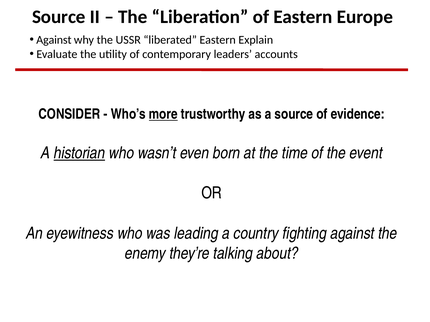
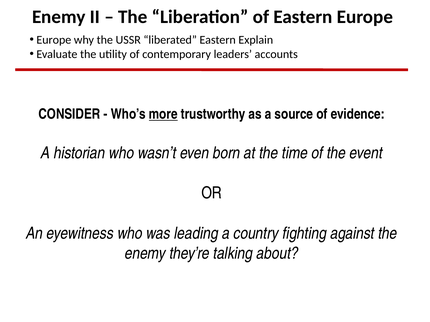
Source: Source -> Enemy (59, 17)
Against: Against -> Europe (54, 40)
historian underline: present -> none (79, 153)
